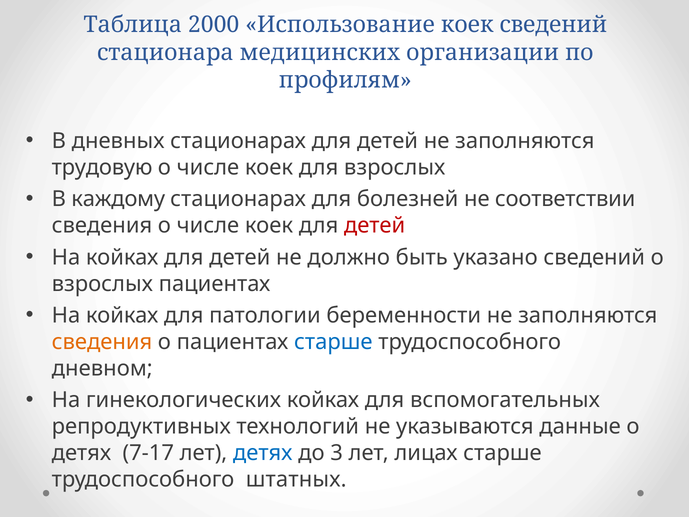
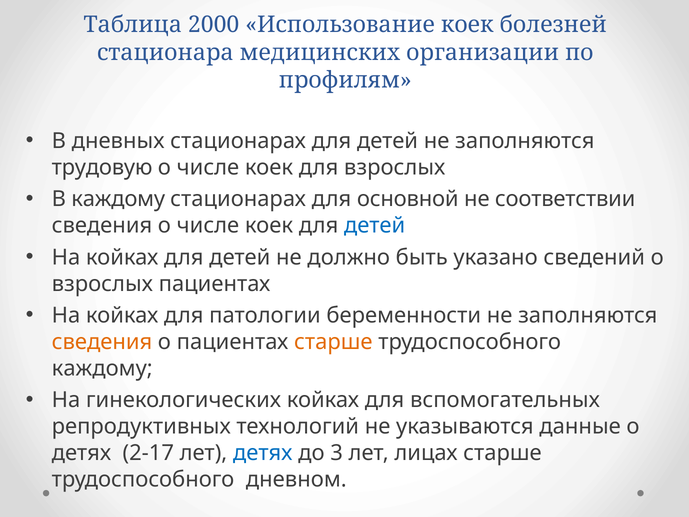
коек сведений: сведений -> болезней (553, 25)
болезней: болезней -> основной (408, 199)
детей colour: red -> blue (375, 225)
старше colour: blue -> orange (333, 342)
дневном: дневном -> каждому (102, 368)
7-17: 7-17 -> 2-17 (148, 453)
штатных: штатных -> дневном (296, 479)
